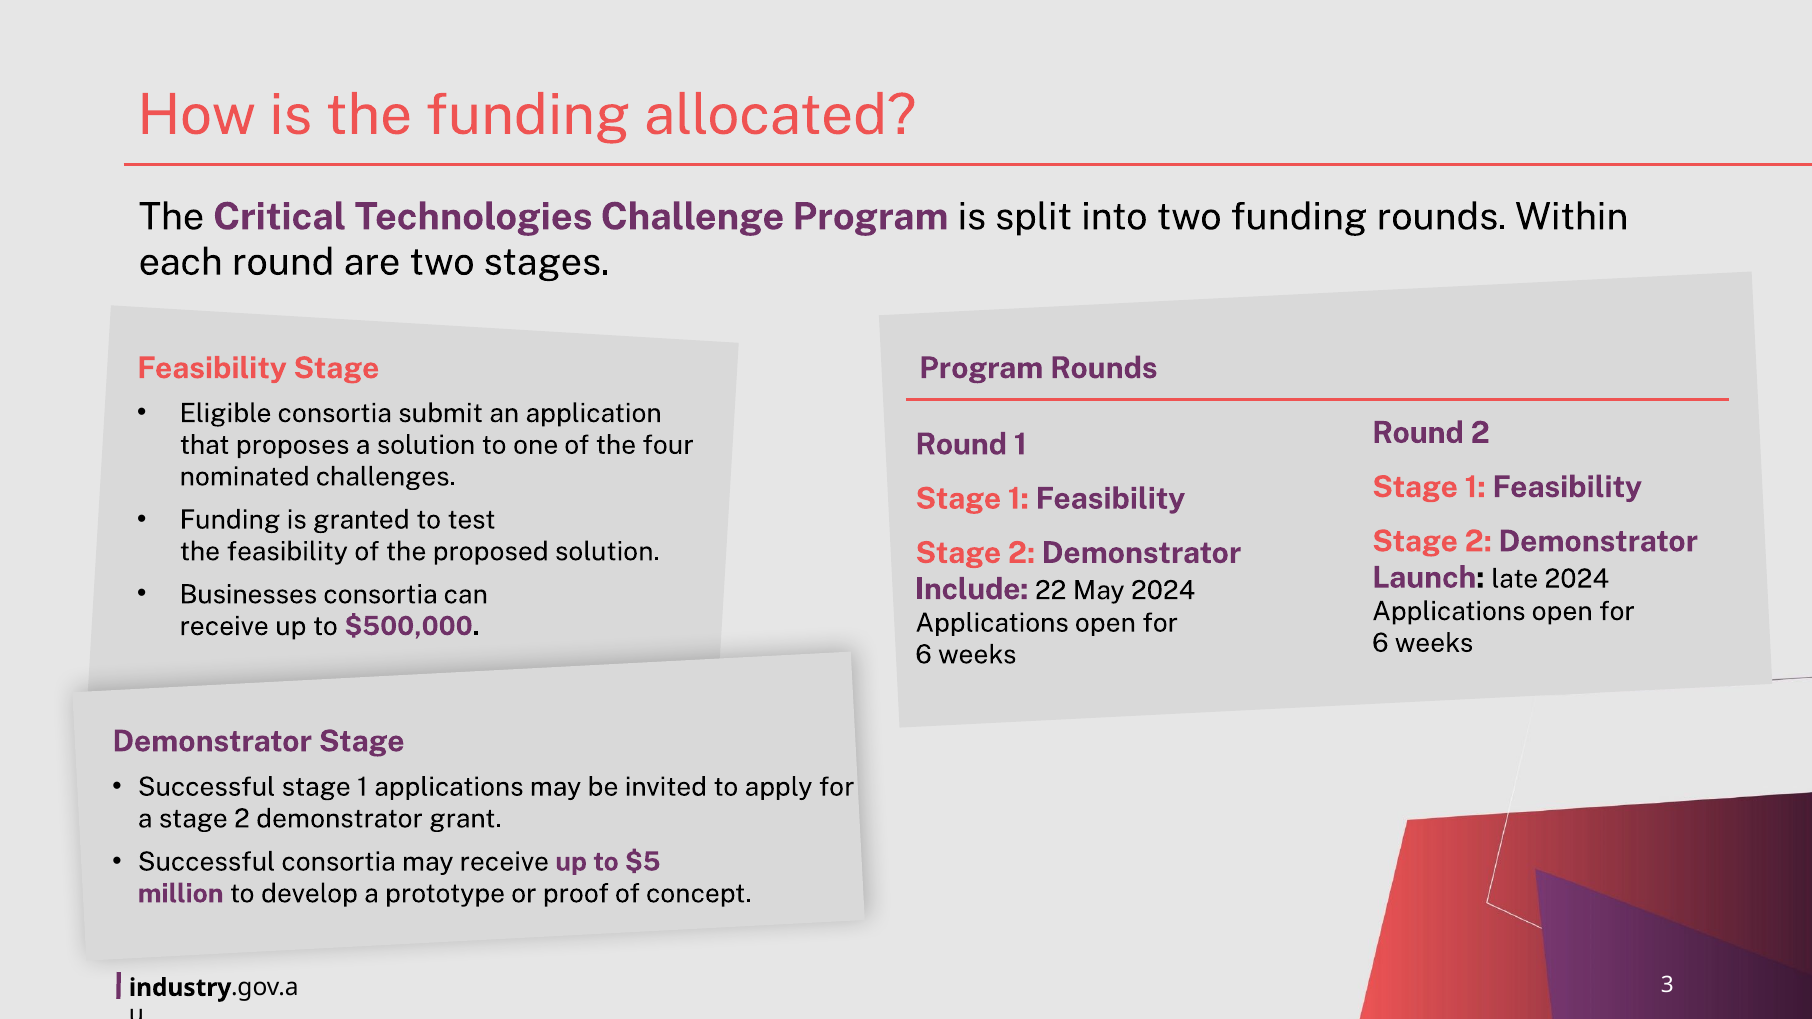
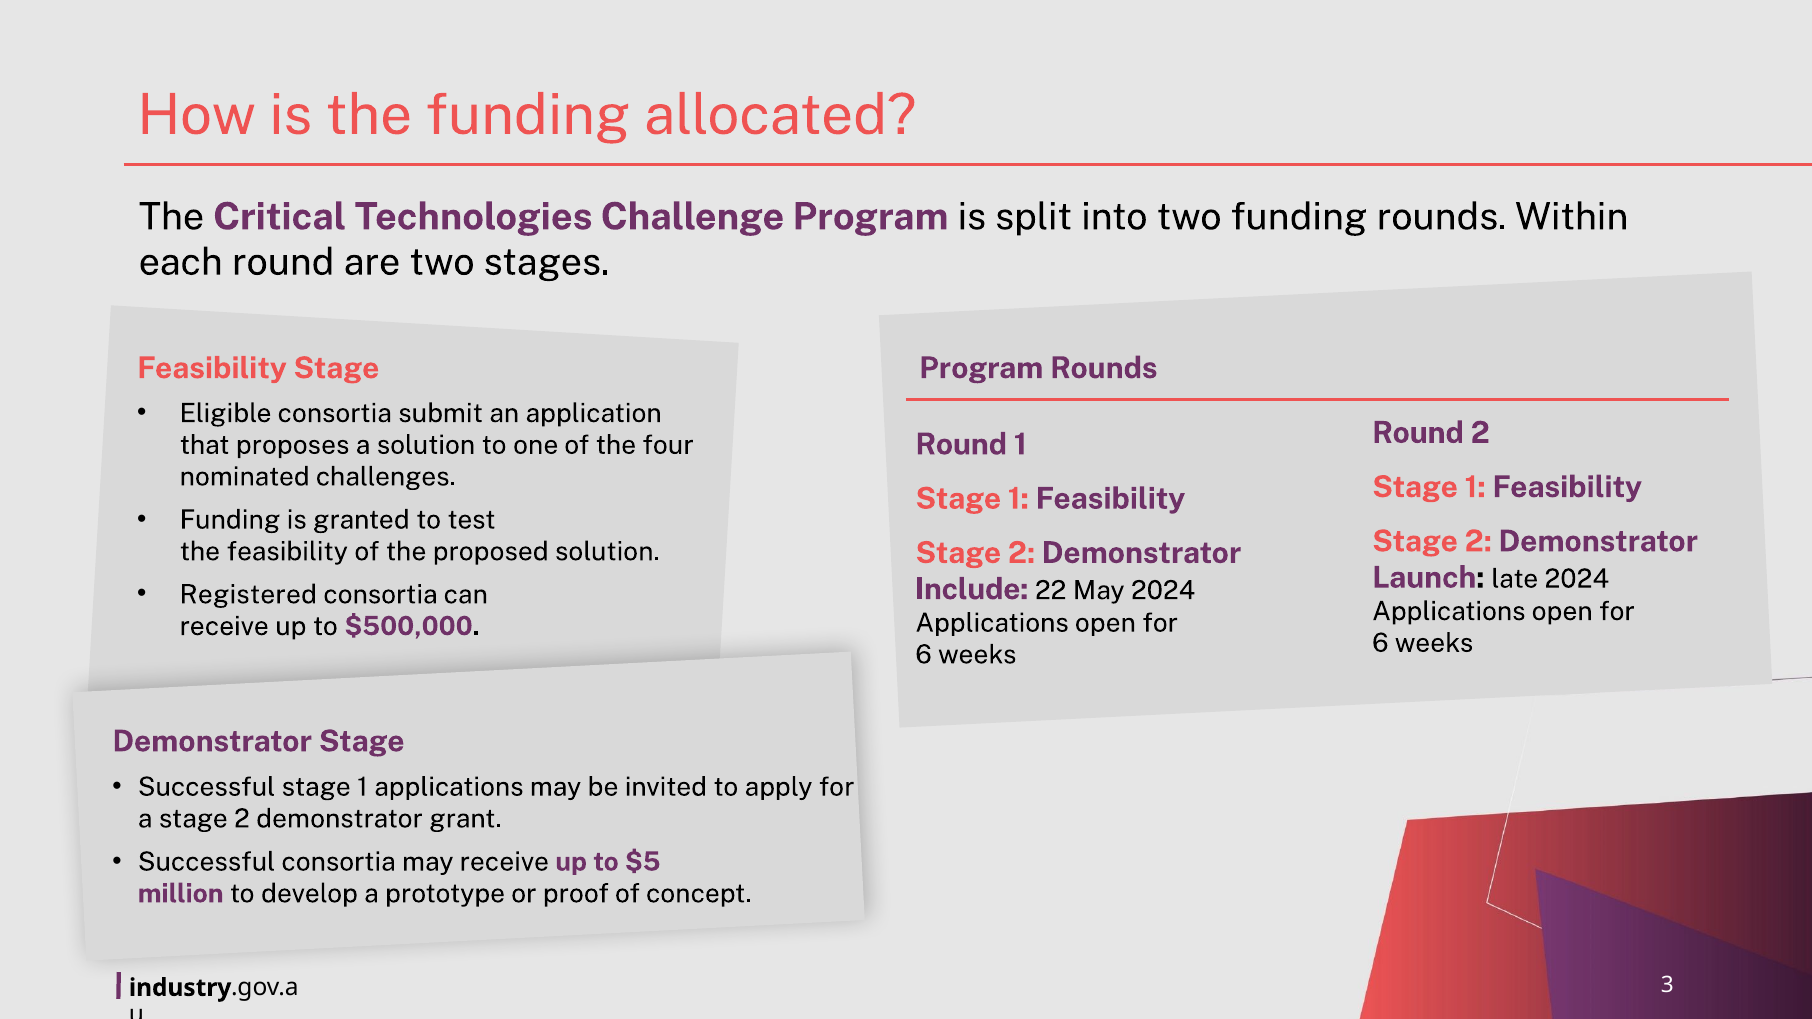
Businesses: Businesses -> Registered (248, 595)
